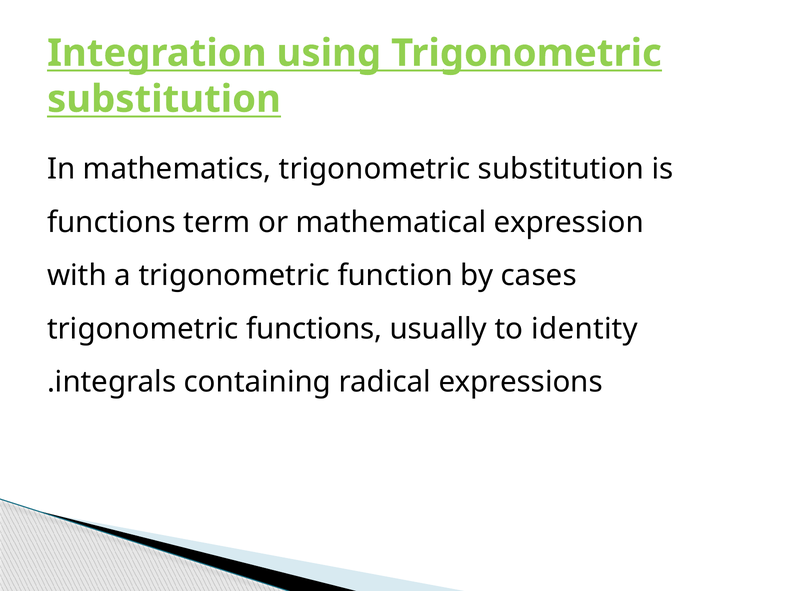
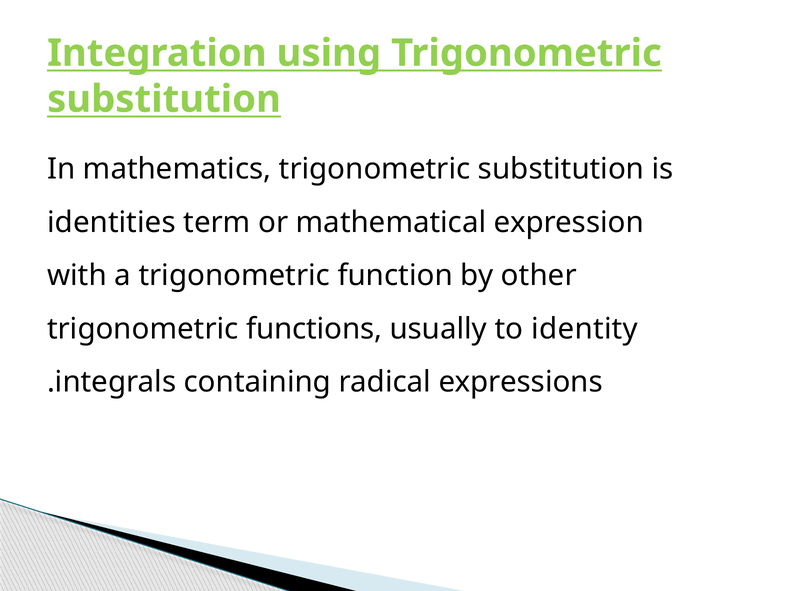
functions: functions -> identities (111, 222)
cases: cases -> other (539, 275)
